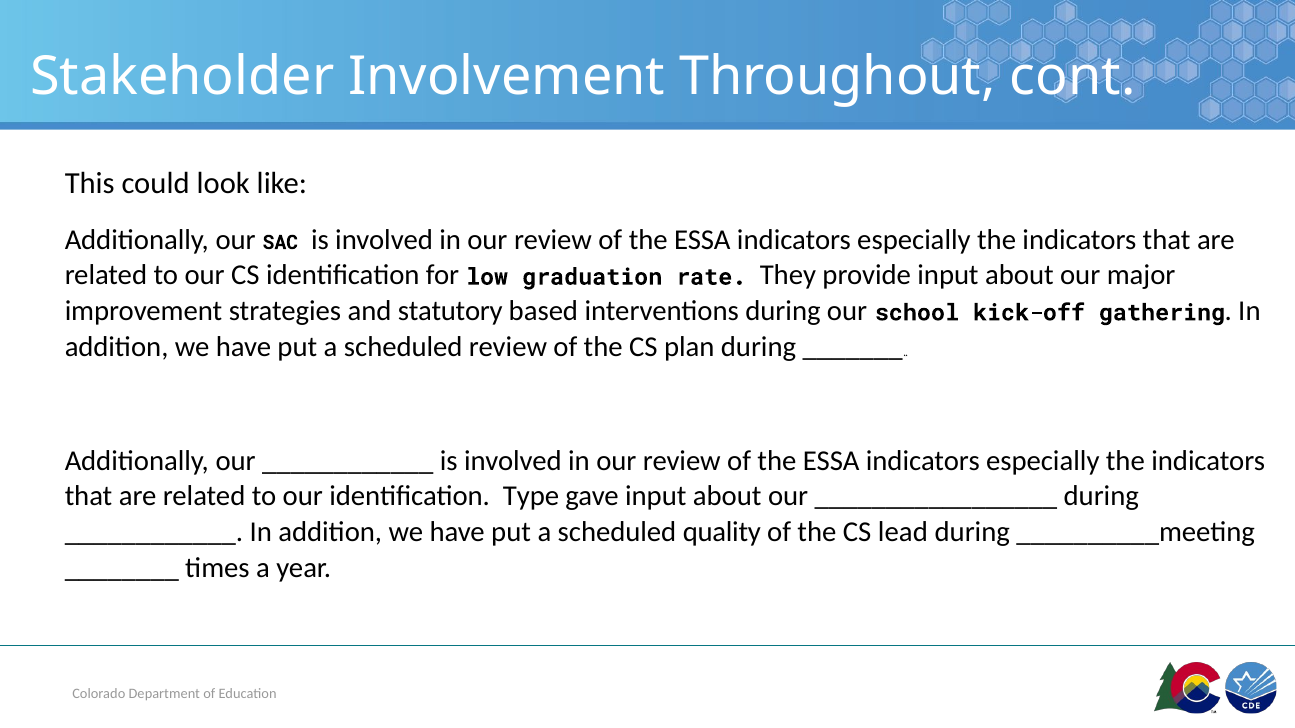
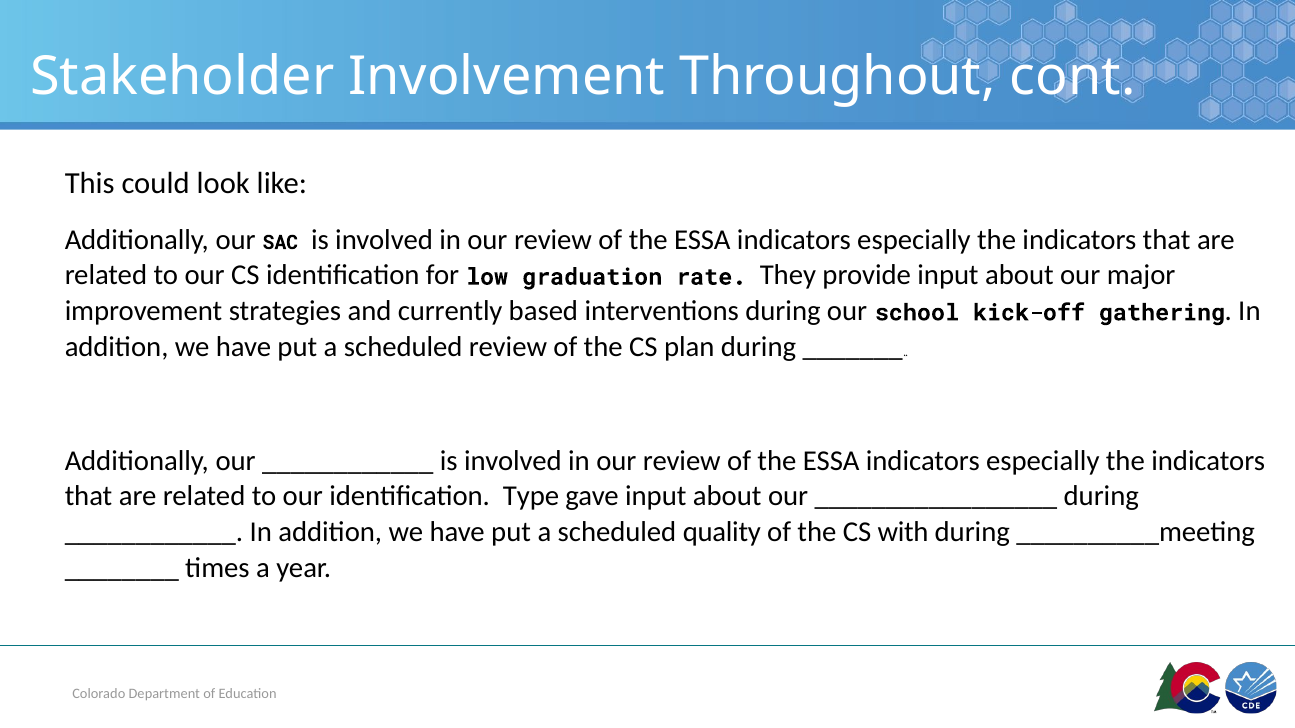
statutory: statutory -> currently (450, 311)
lead: lead -> with (903, 532)
